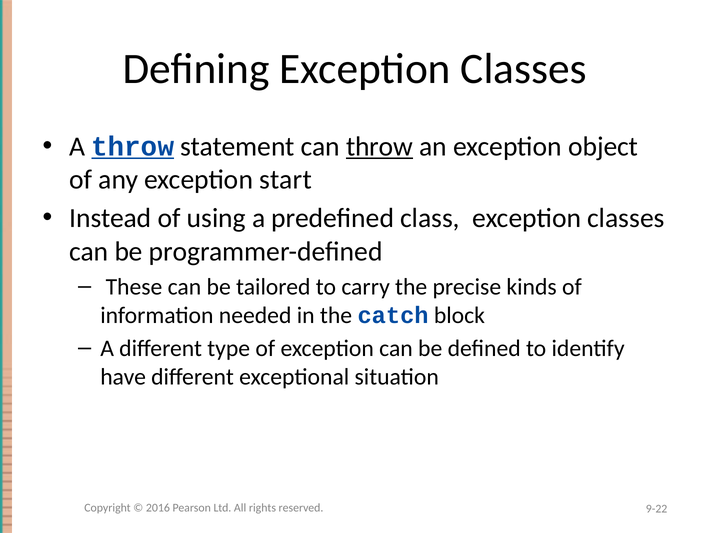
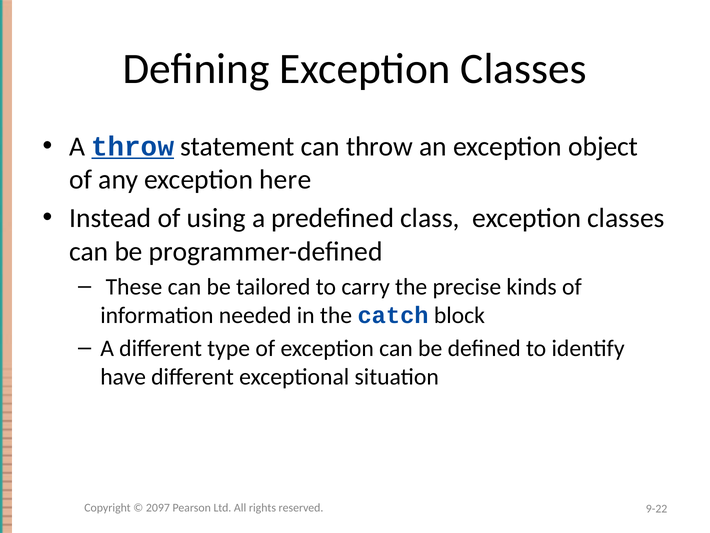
throw underline: present -> none (380, 146)
start: start -> here (285, 179)
2016: 2016 -> 2097 (158, 507)
